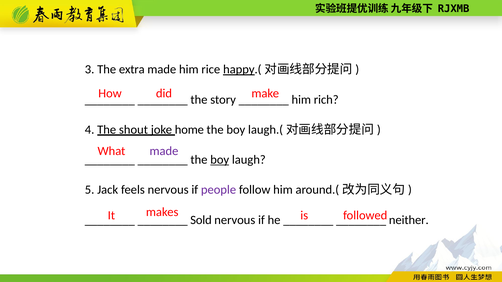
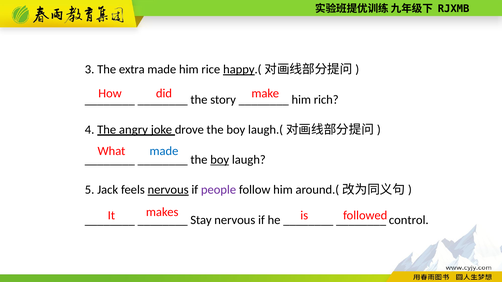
shout: shout -> angry (133, 130)
home: home -> drove (189, 130)
made colour: purple -> blue (164, 151)
nervous underline: none -> present (168, 190)
Sold: Sold -> Stay (201, 220)
neither: neither -> control (409, 220)
